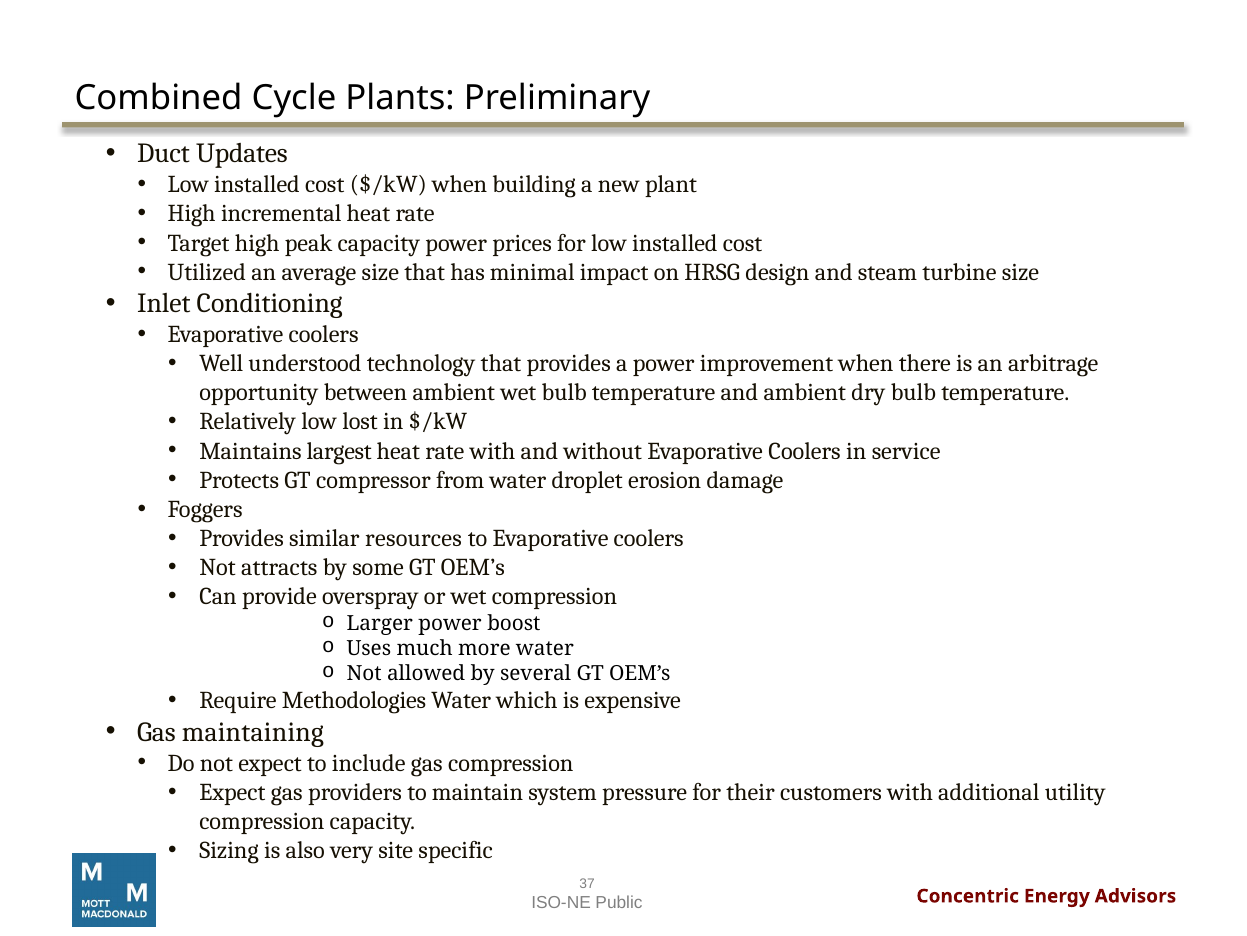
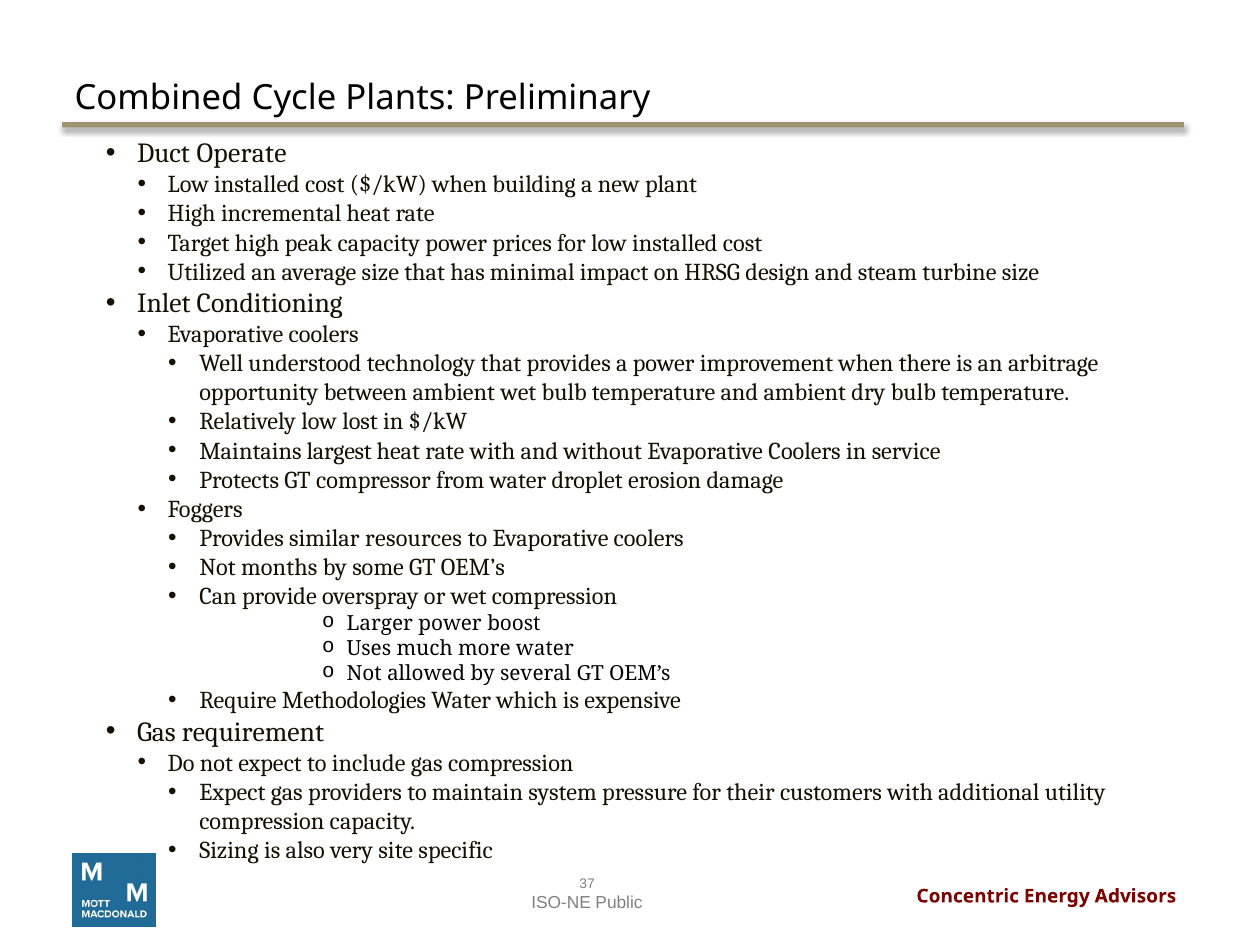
Updates: Updates -> Operate (242, 154)
attracts: attracts -> months (279, 567)
maintaining: maintaining -> requirement (253, 732)
